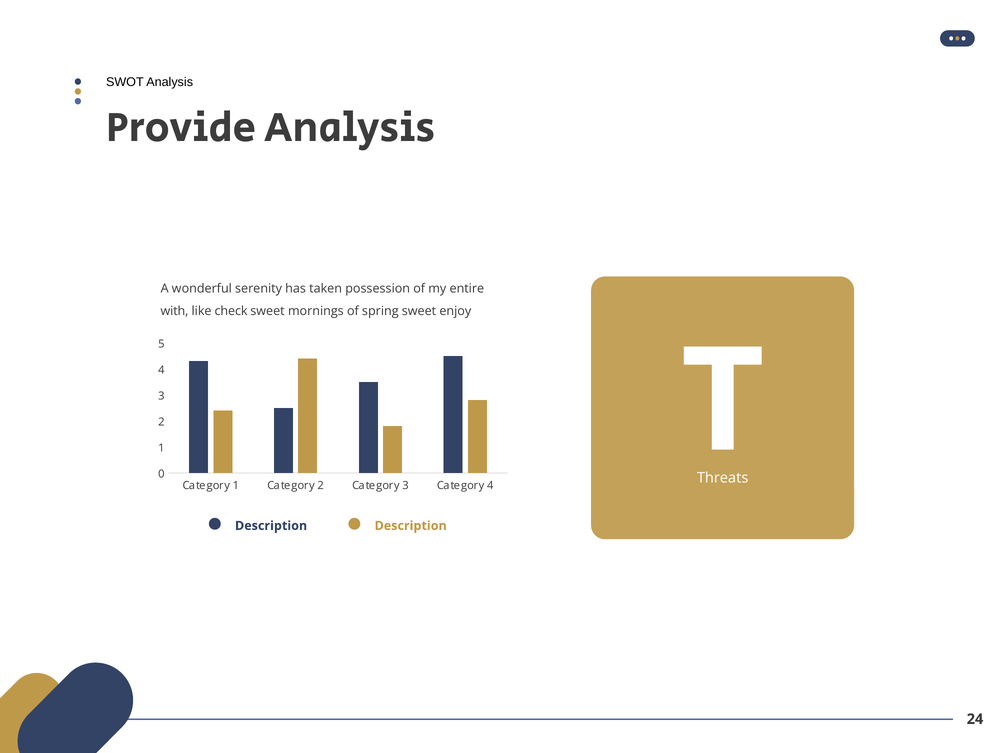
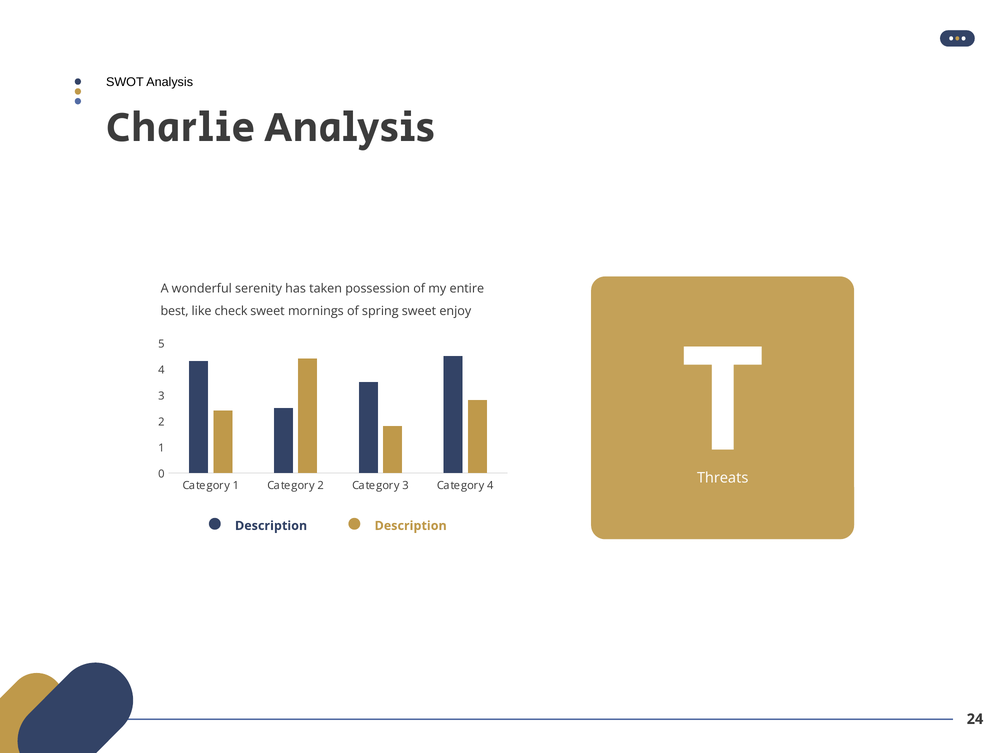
Provide: Provide -> Charlie (181, 127)
with: with -> best (175, 311)
